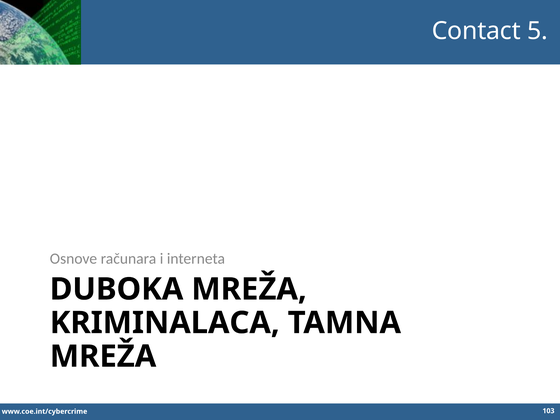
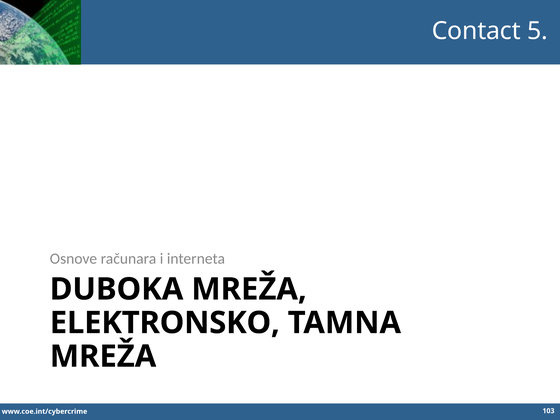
KRIMINALACA: KRIMINALACA -> ELEKTRONSKO (165, 323)
